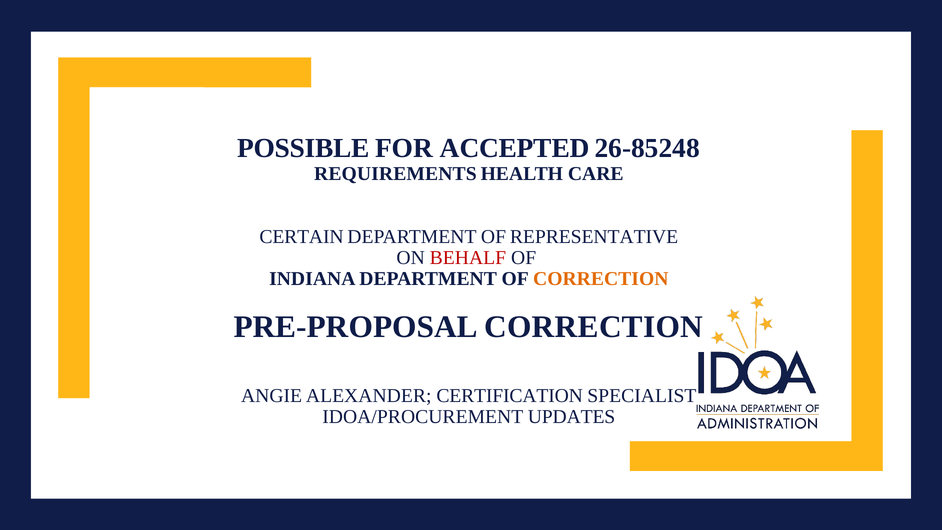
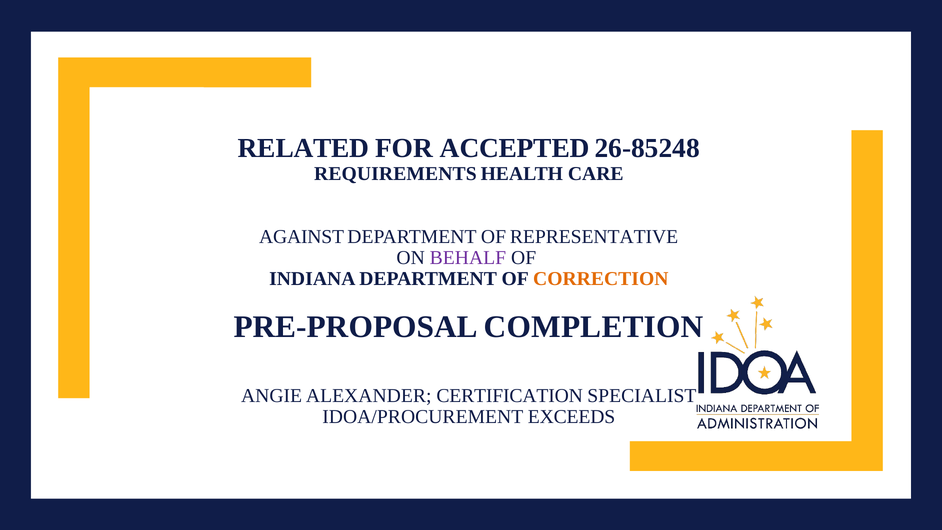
POSSIBLE: POSSIBLE -> RELATED (304, 148)
CERTAIN: CERTAIN -> AGAINST (302, 237)
BEHALF colour: red -> purple (468, 257)
PRE-PROPOSAL CORRECTION: CORRECTION -> COMPLETION (594, 327)
UPDATES: UPDATES -> EXCEEDS (572, 417)
